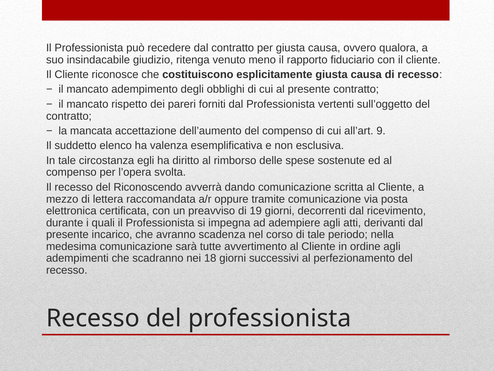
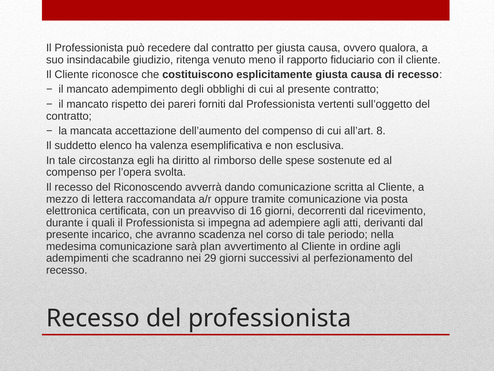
9: 9 -> 8 (381, 131)
19: 19 -> 16 (256, 211)
tutte: tutte -> plan (211, 246)
18: 18 -> 29 (210, 258)
